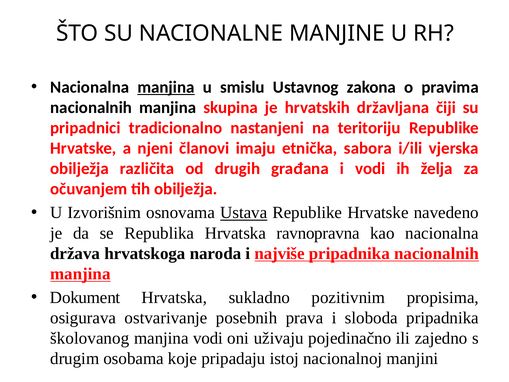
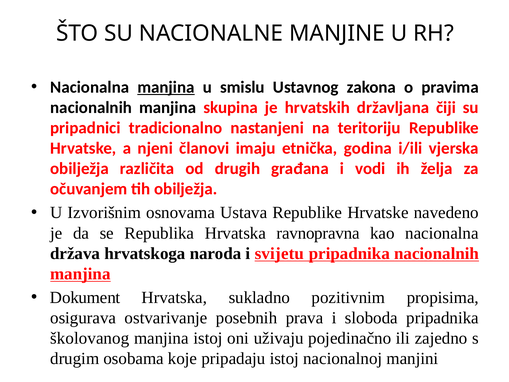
sabora: sabora -> godina (368, 148)
Ustava underline: present -> none (244, 213)
najviše: najviše -> svijetu (279, 253)
manjina vodi: vodi -> istoj (208, 338)
